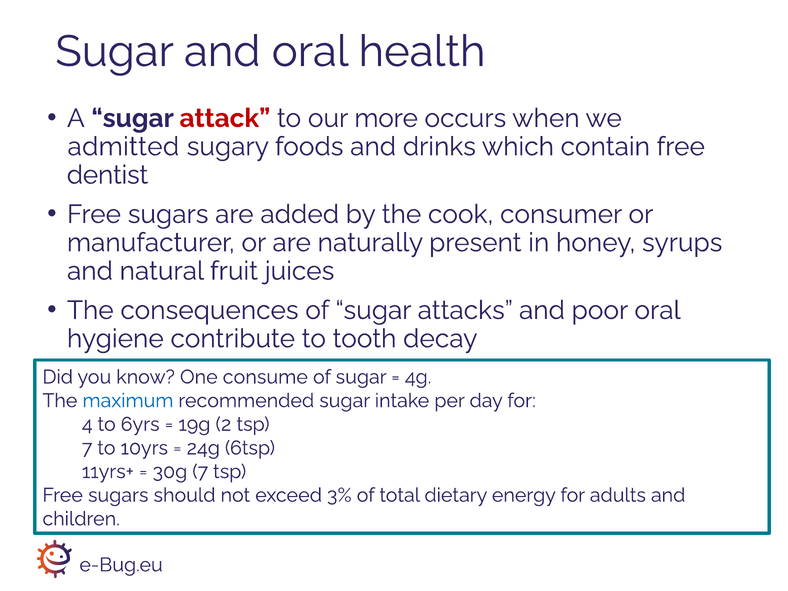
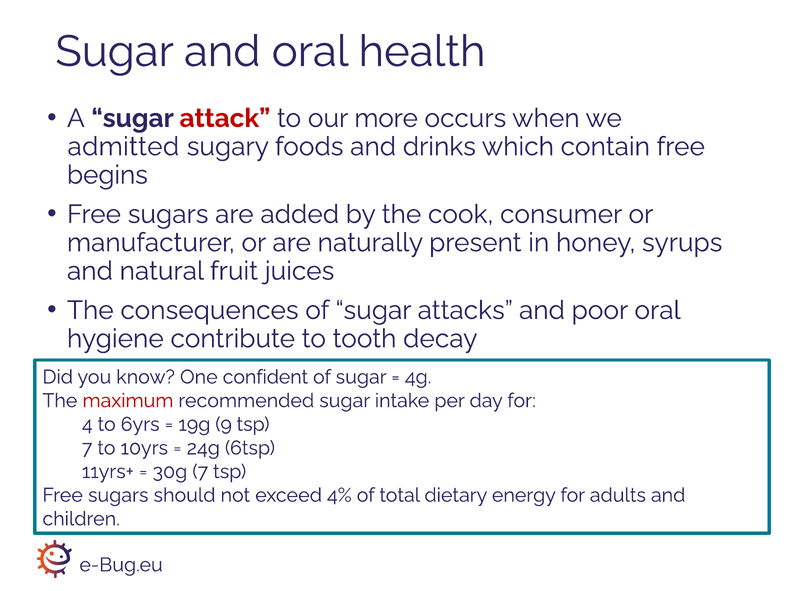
dentist: dentist -> begins (107, 175)
consume: consume -> confident (265, 377)
maximum colour: blue -> red (128, 401)
2: 2 -> 9 (224, 424)
3%: 3% -> 4% (339, 495)
